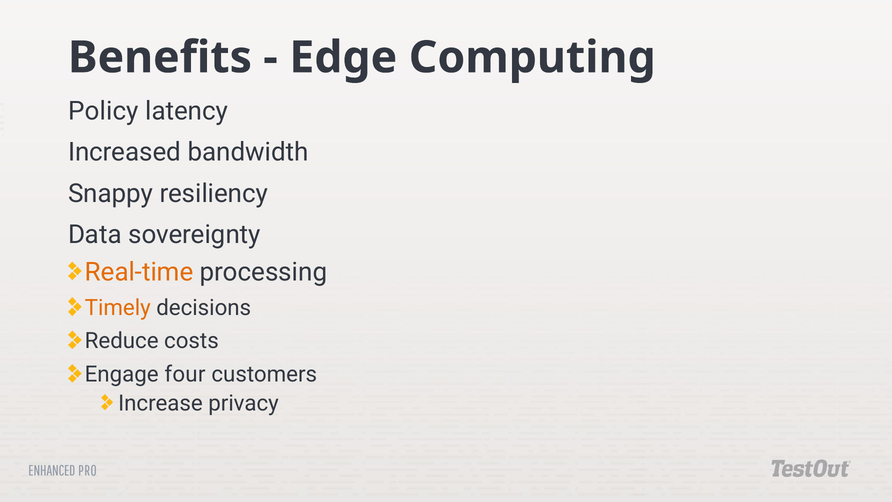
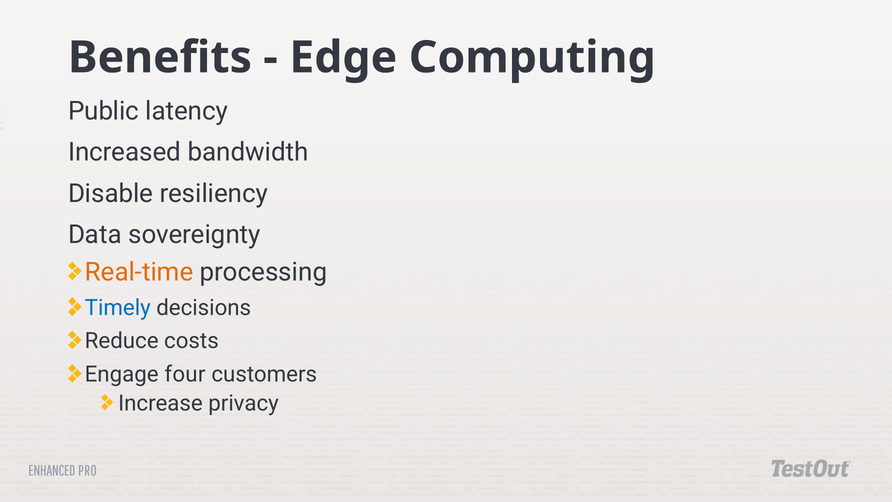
Policy: Policy -> Public (104, 111)
Snappy: Snappy -> Disable (111, 193)
Timely colour: orange -> blue (118, 308)
